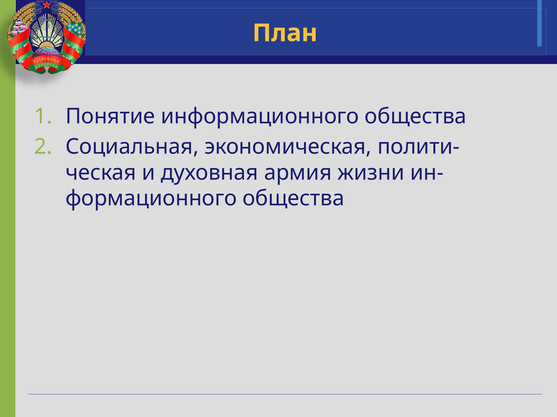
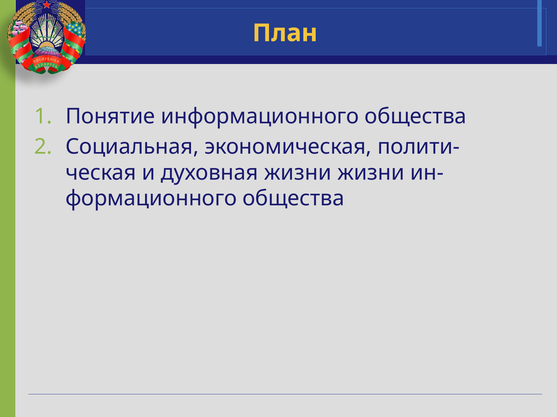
духовная армия: армия -> жизни (298, 173)
